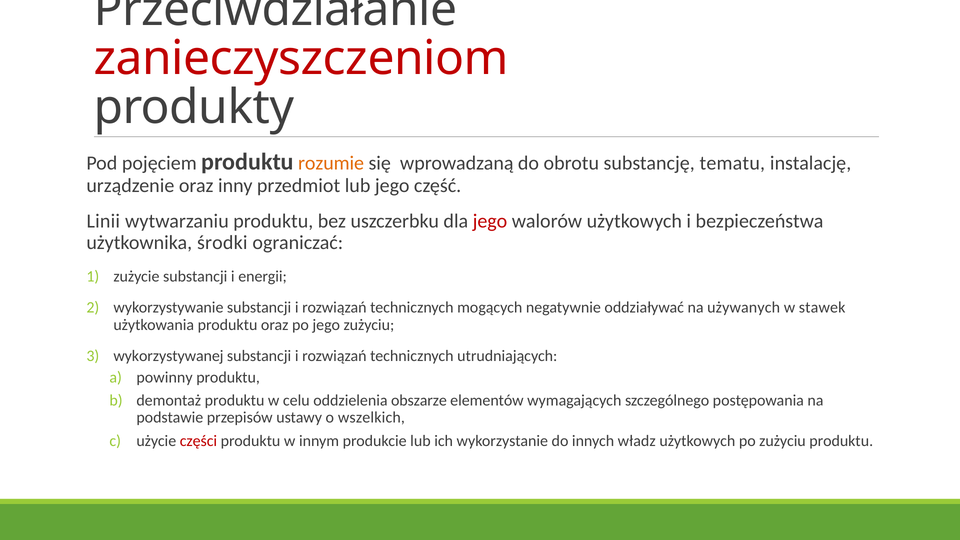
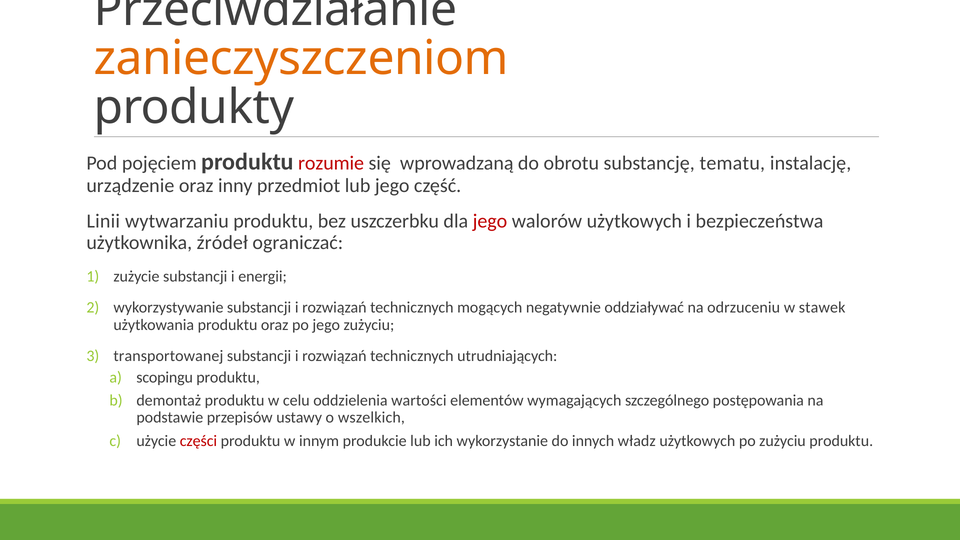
zanieczyszczeniom colour: red -> orange (301, 59)
rozumie colour: orange -> red (331, 163)
środki: środki -> źródeł (222, 243)
używanych: używanych -> odrzuceniu (744, 307)
wykorzystywanej: wykorzystywanej -> transportowanej (168, 356)
powinny: powinny -> scopingu (165, 377)
obszarze: obszarze -> wartości (419, 400)
